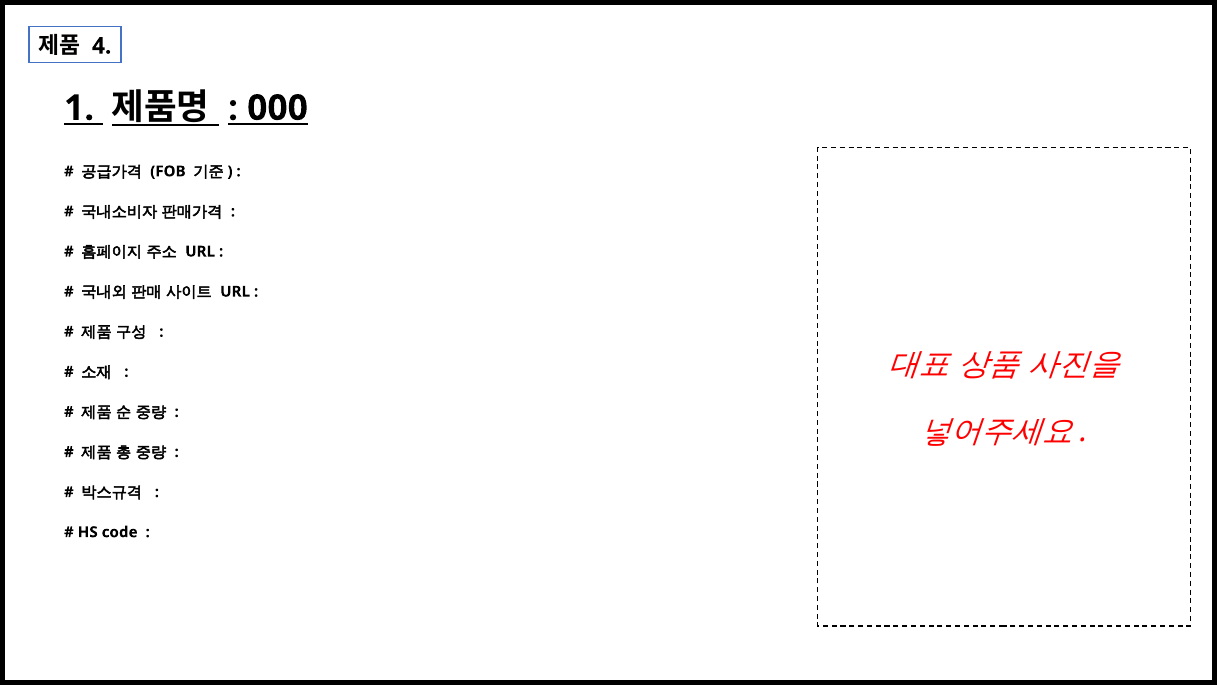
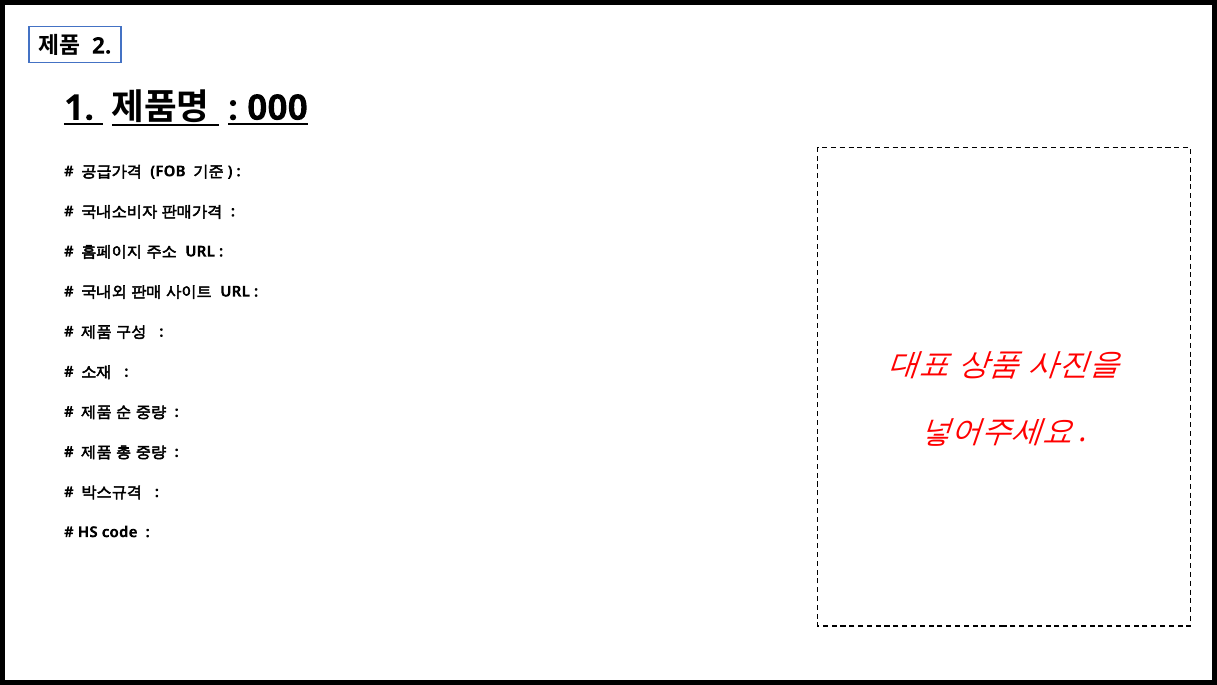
4: 4 -> 2 (102, 46)
